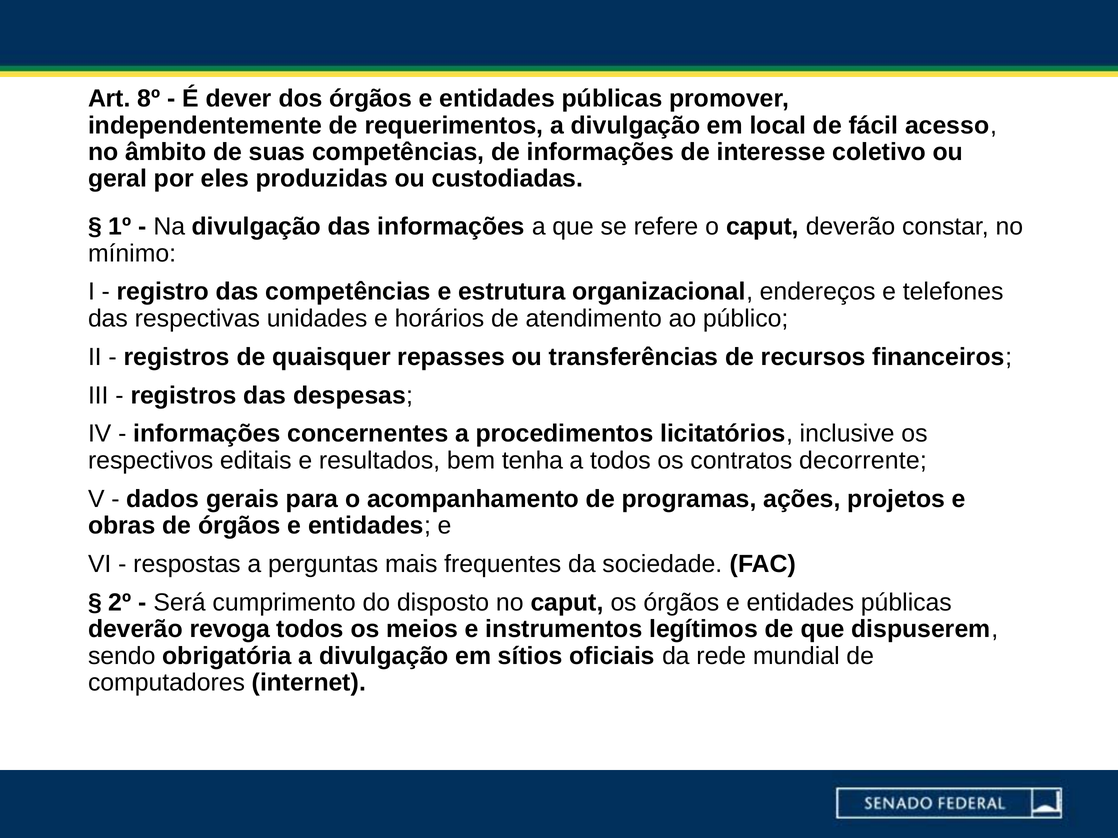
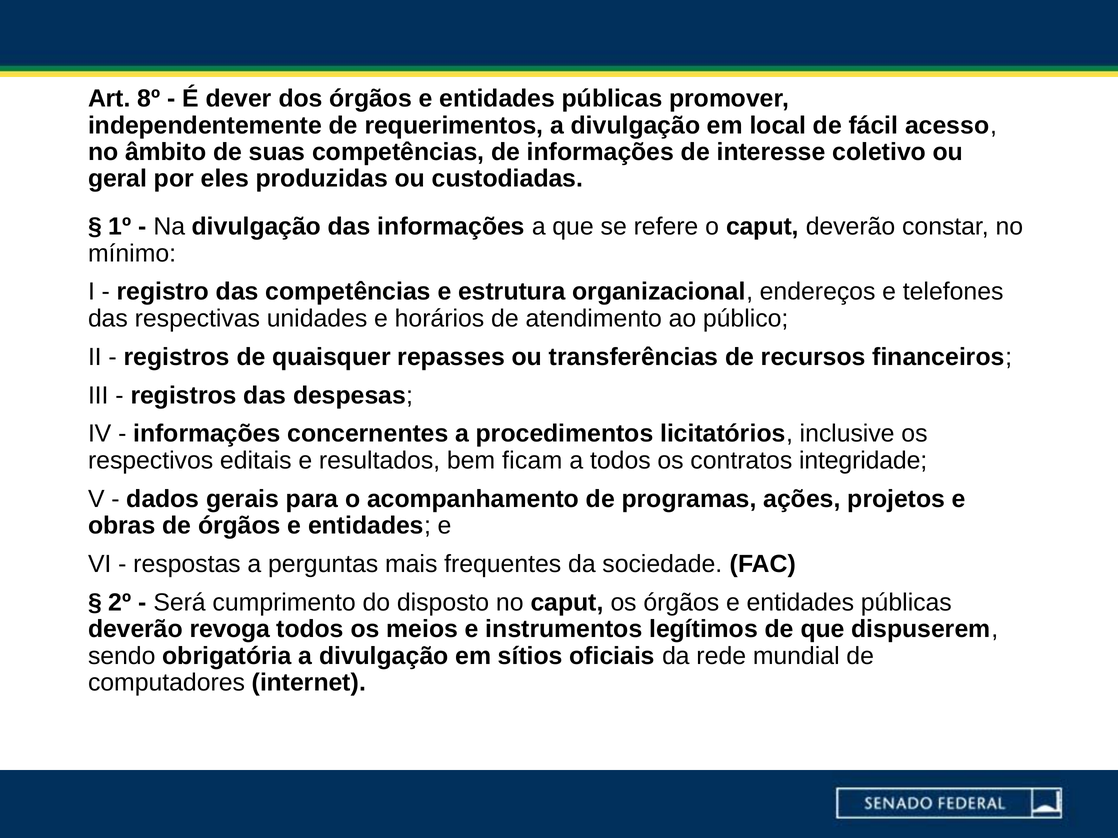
tenha: tenha -> ficam (532, 461)
decorrente: decorrente -> integridade (863, 461)
